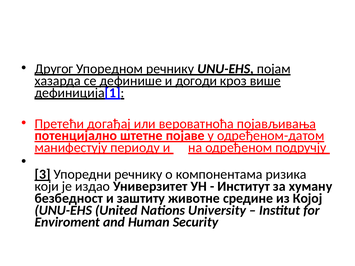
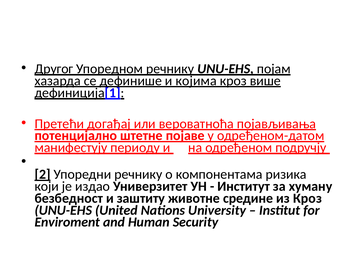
догоди: догоди -> којима (196, 81)
3: 3 -> 2 (43, 175)
из Којој: Којој -> Кроз (307, 198)
